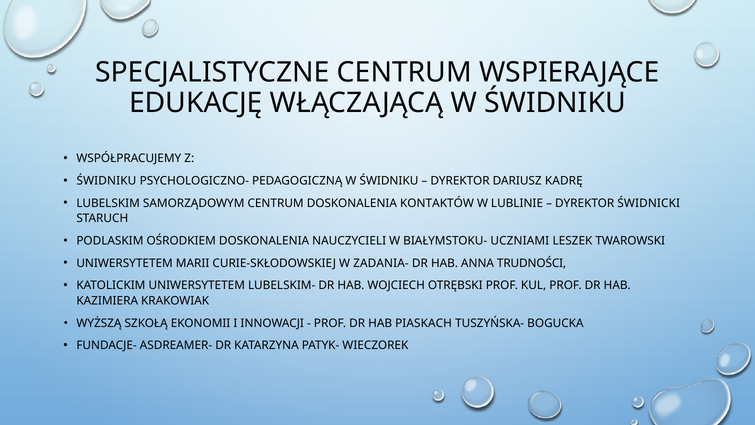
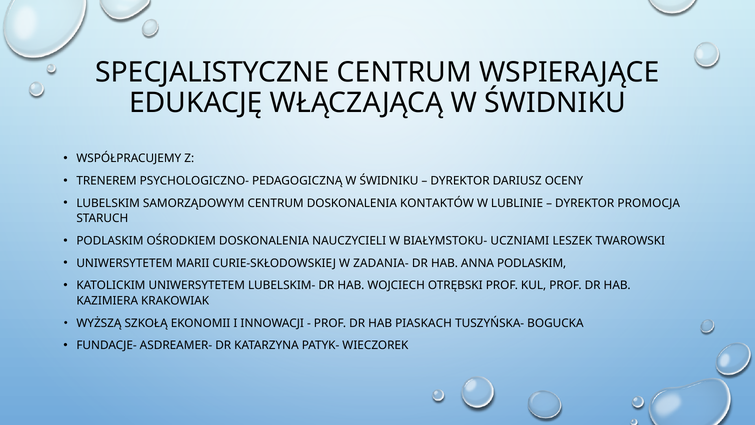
ŚWIDNIKU: ŚWIDNIKU -> TRENEREM (107, 181)
KADRĘ: KADRĘ -> OCENY (564, 181)
ŚWIDNICKI: ŚWIDNICKI -> PROMOCJA (649, 203)
ANNA TRUDNOŚCI: TRUDNOŚCI -> PODLASKIM (532, 263)
